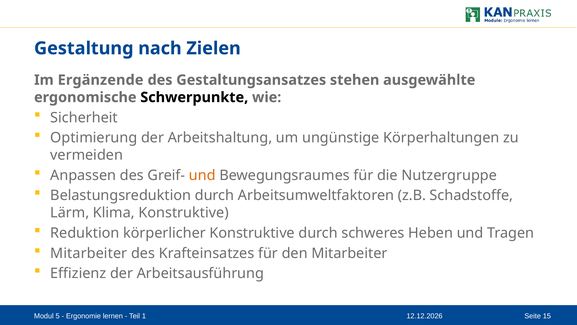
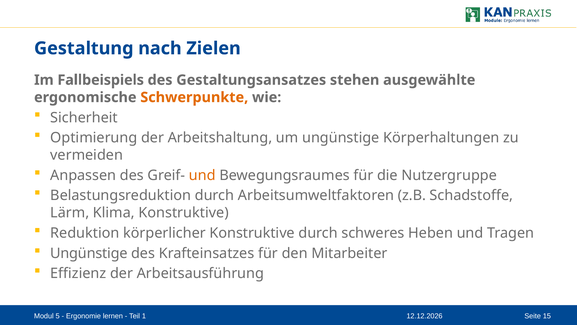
Ergänzende: Ergänzende -> Fallbeispiels (101, 80)
Schwerpunkte colour: black -> orange (194, 97)
Mitarbeiter: Mitarbeiter -> Ungünstige (89, 253)
